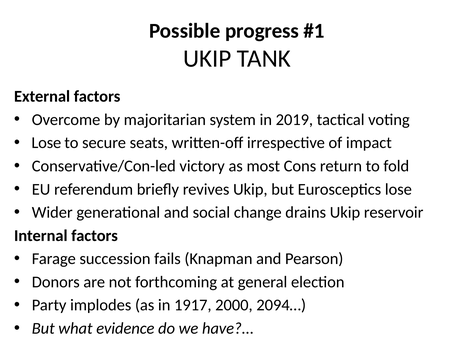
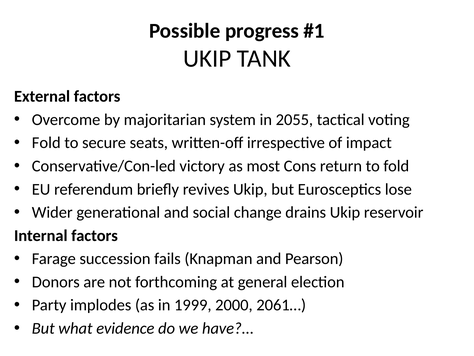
2019: 2019 -> 2055 (294, 120)
Lose: Lose -> Fold (46, 143)
1917: 1917 -> 1999 (193, 305)
2094…: 2094… -> 2061… (281, 305)
